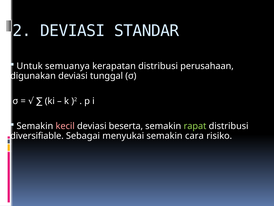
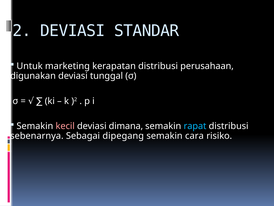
semuanya: semuanya -> marketing (67, 66)
beserta: beserta -> dimana (126, 126)
rapat colour: light green -> light blue (195, 126)
diversifiable: diversifiable -> sebenarnya (37, 136)
menyukai: menyukai -> dipegang (123, 136)
